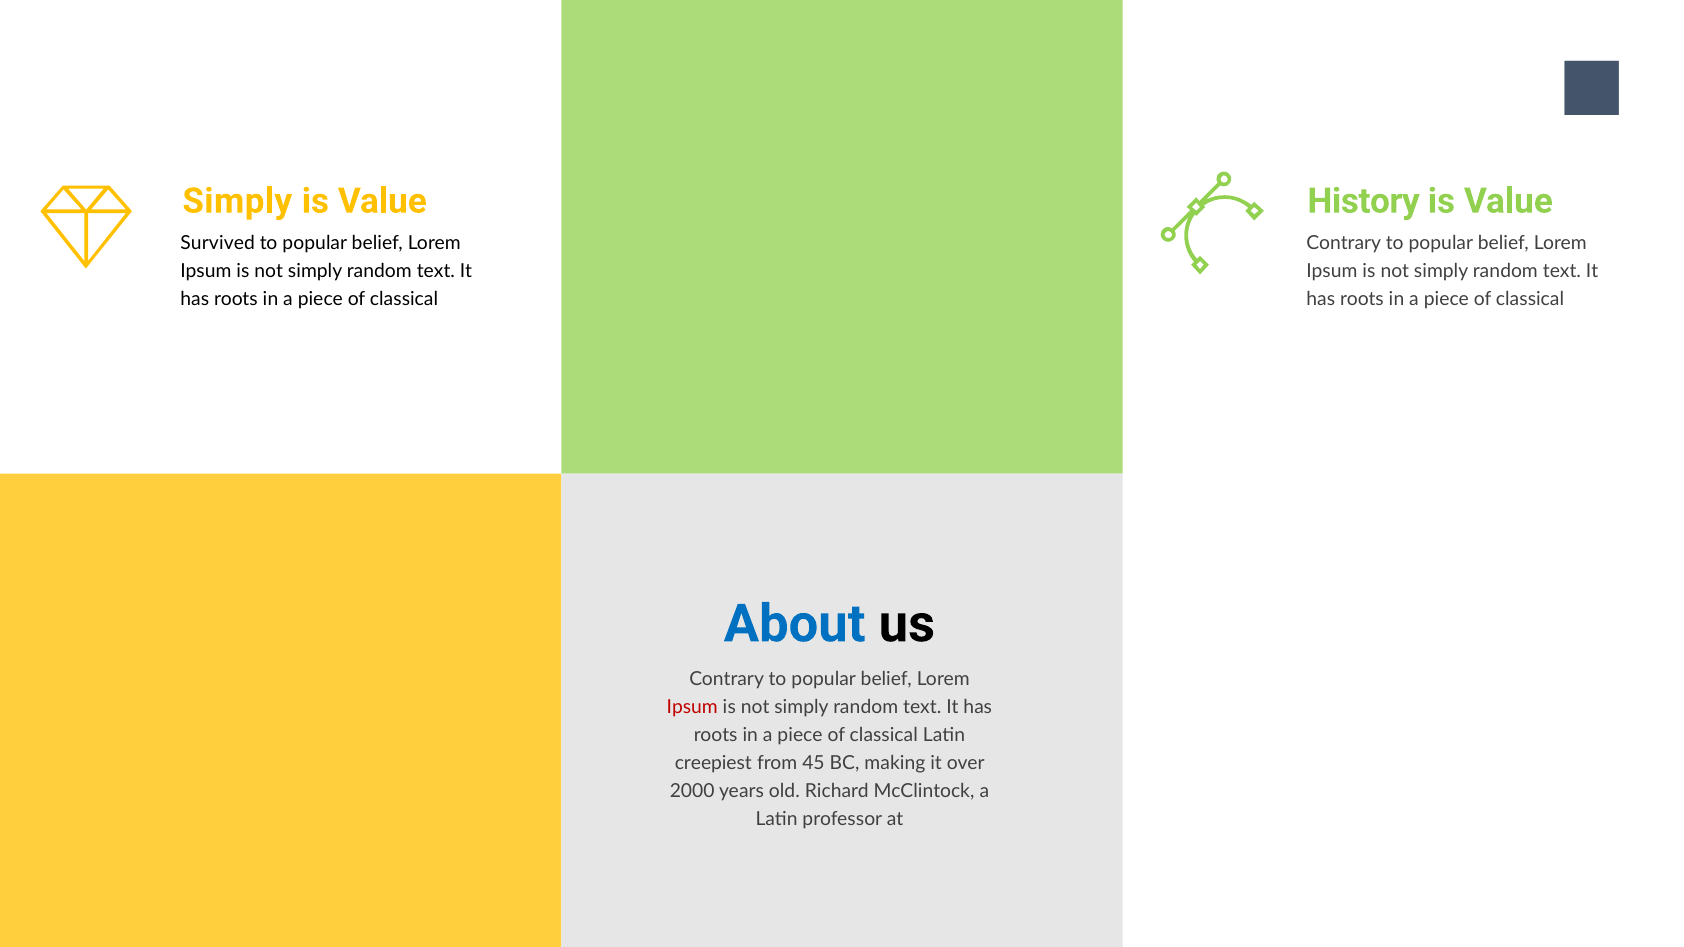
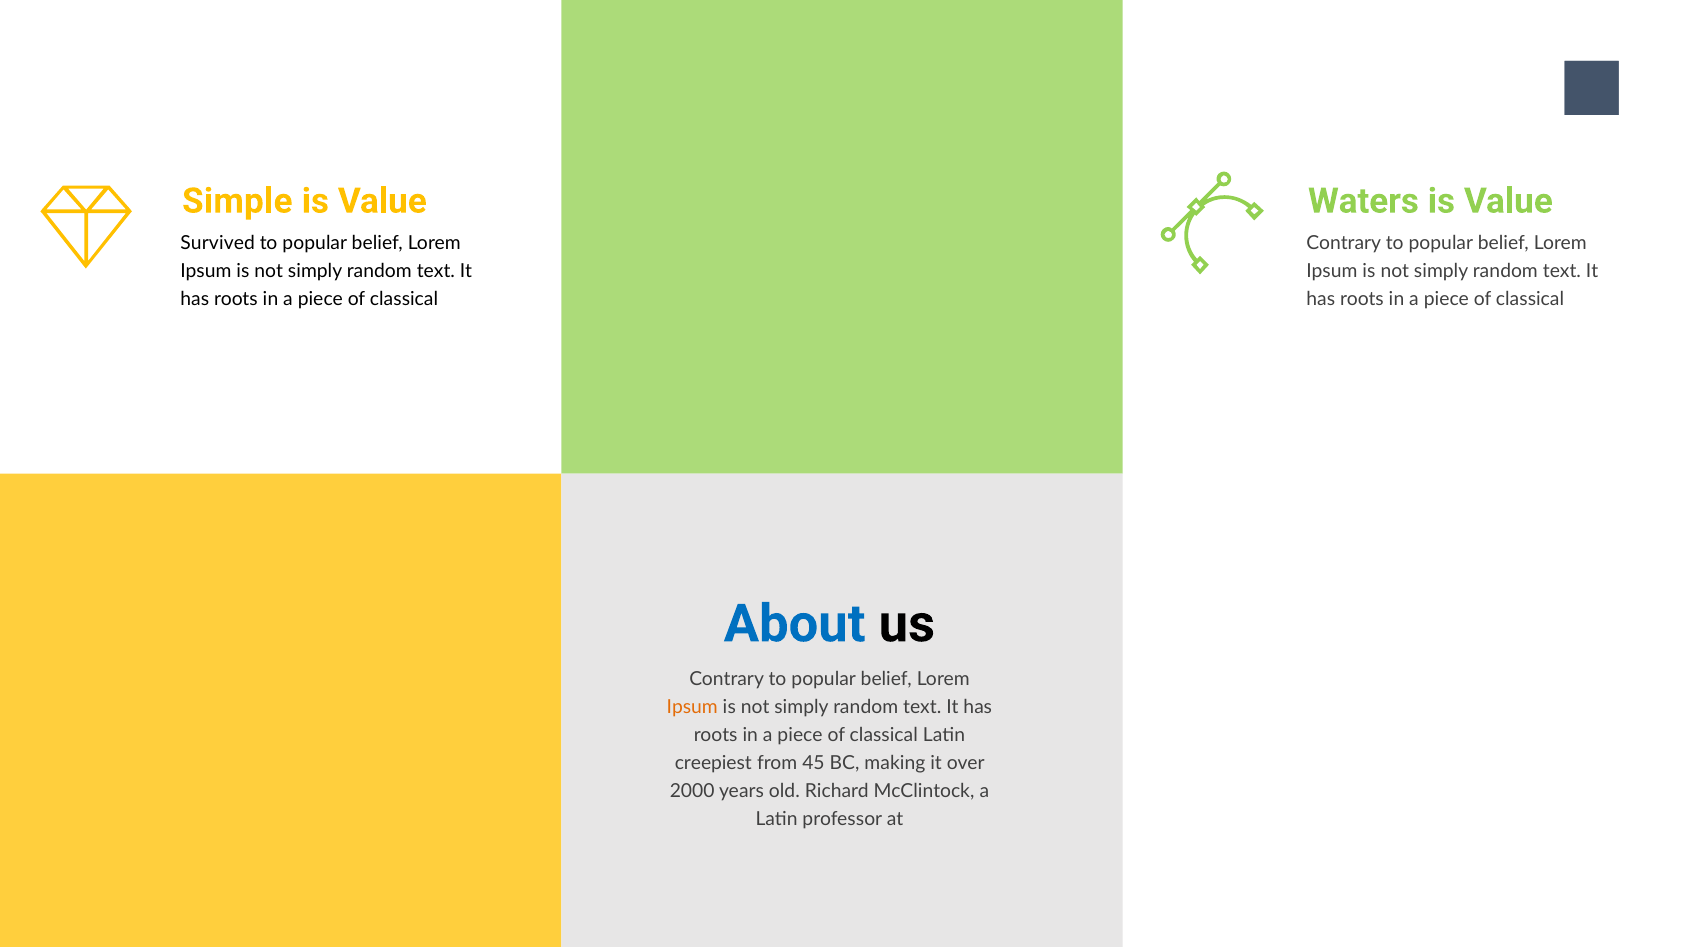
Simply: Simply -> Simple (237, 201)
History: History -> Waters (1363, 201)
Ipsum colour: red -> orange (692, 707)
